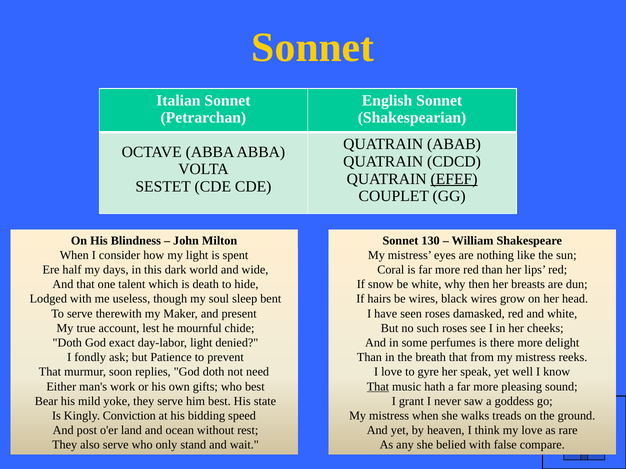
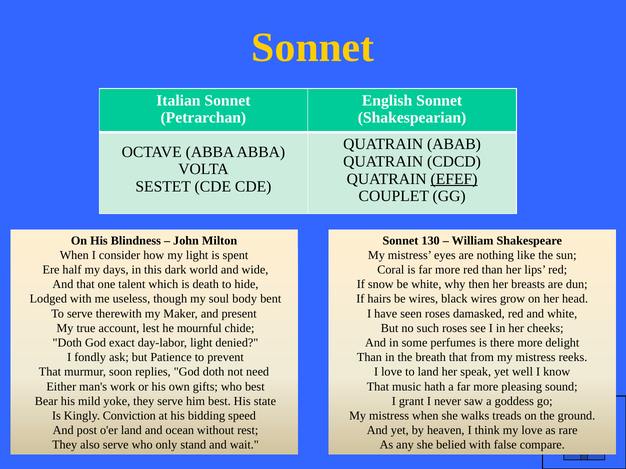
sleep: sleep -> body (245, 299)
to gyre: gyre -> land (428, 372)
That underline: present -> none (378, 387)
